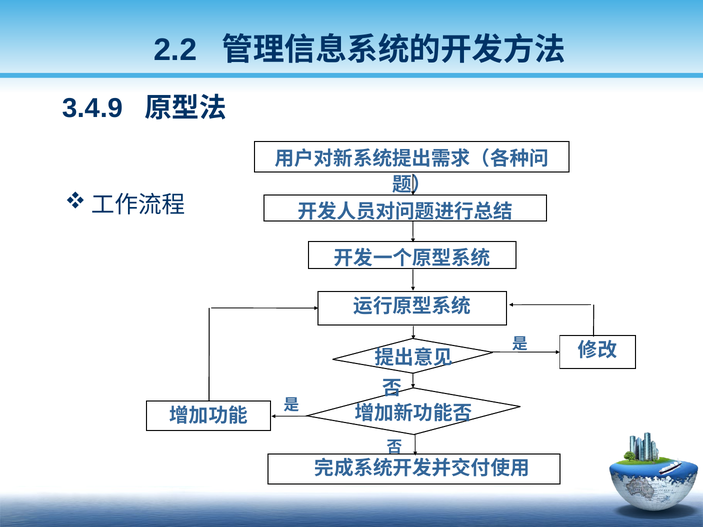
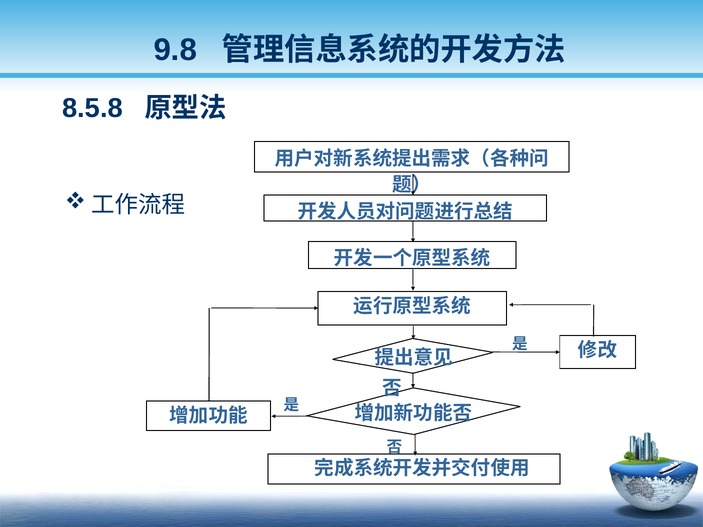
2.2: 2.2 -> 9.8 (175, 50)
3.4.9: 3.4.9 -> 8.5.8 (92, 108)
